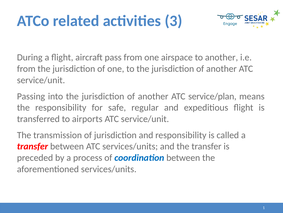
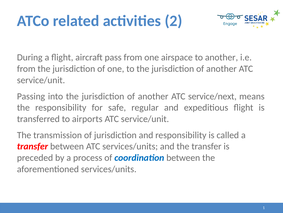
3: 3 -> 2 (173, 21)
service/plan: service/plan -> service/next (212, 96)
